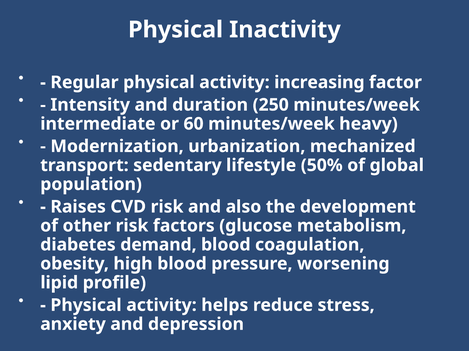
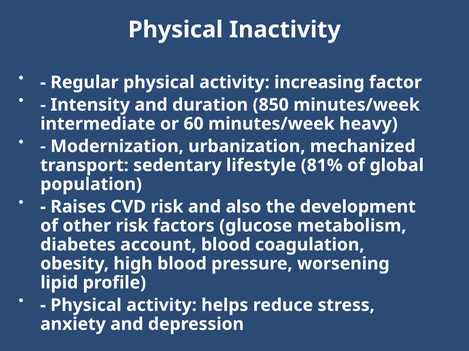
250: 250 -> 850 (271, 105)
50%: 50% -> 81% (322, 166)
demand: demand -> account (158, 245)
